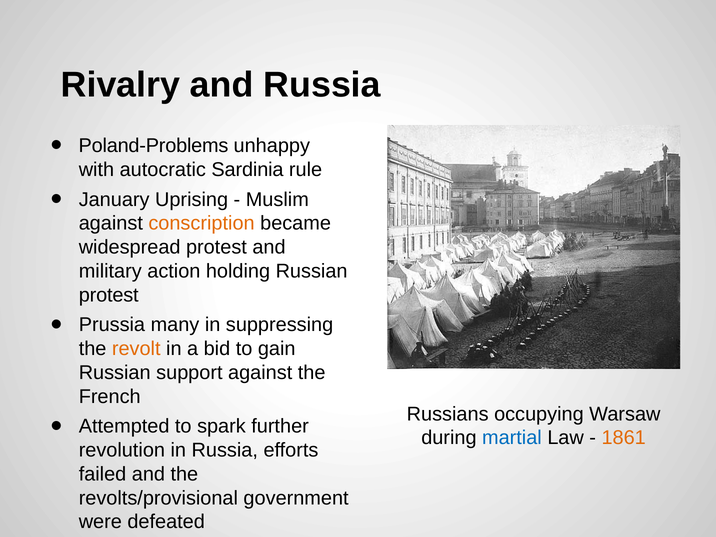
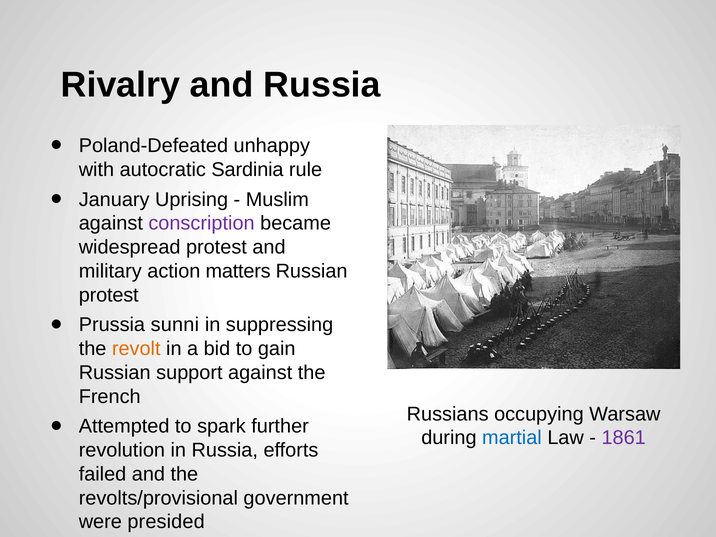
Poland-Problems: Poland-Problems -> Poland-Defeated (153, 146)
conscription colour: orange -> purple (202, 223)
holding: holding -> matters (238, 271)
many: many -> sunni (175, 325)
1861 colour: orange -> purple (624, 438)
defeated: defeated -> presided (166, 522)
